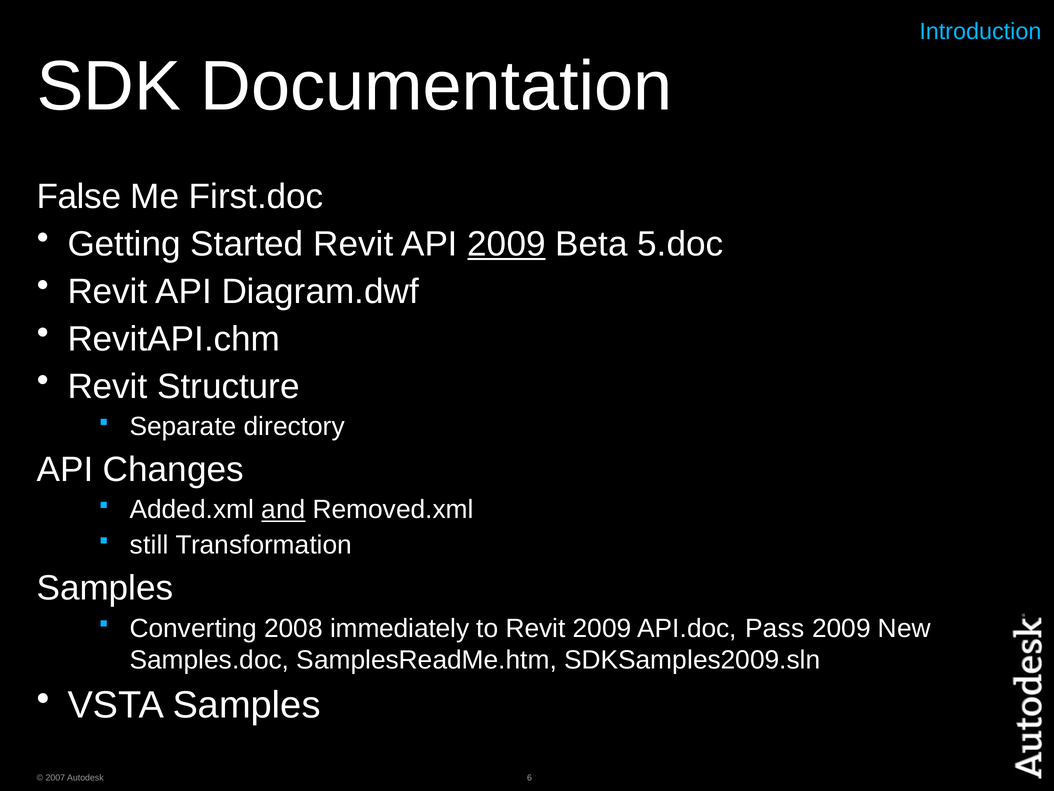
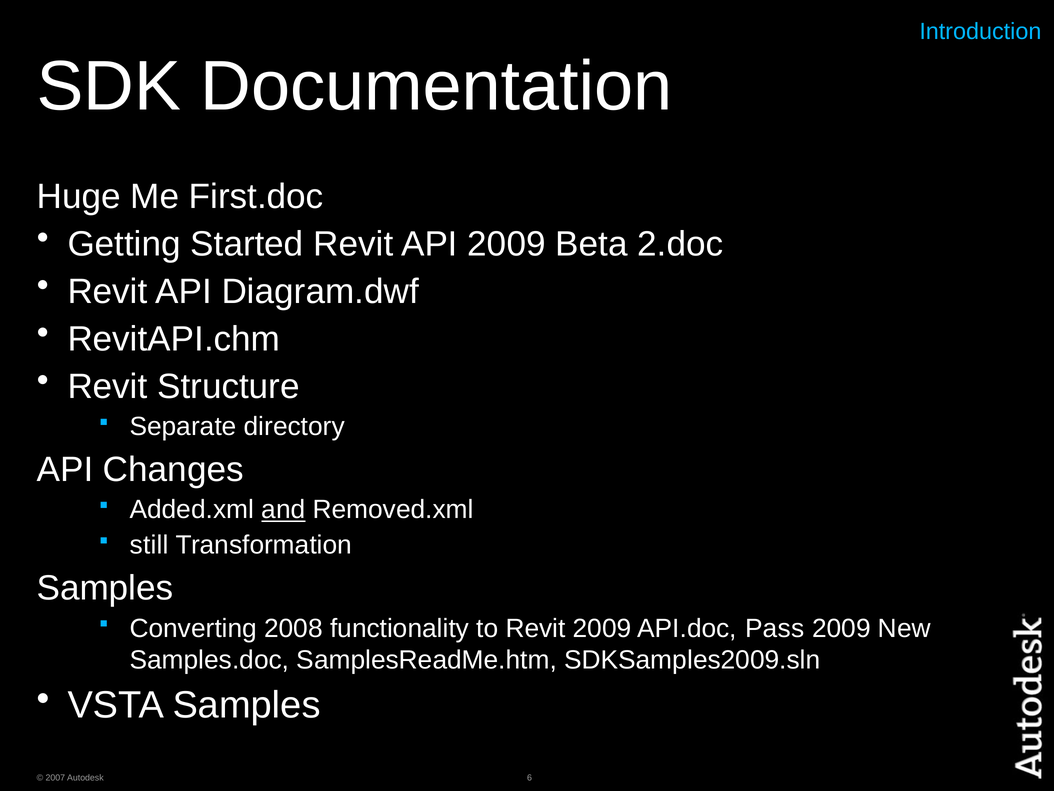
False: False -> Huge (79, 196)
2009 underline: present -> none (507, 244)
5.doc: 5.doc -> 2.doc (680, 244)
immediately: immediately -> functionality (400, 628)
